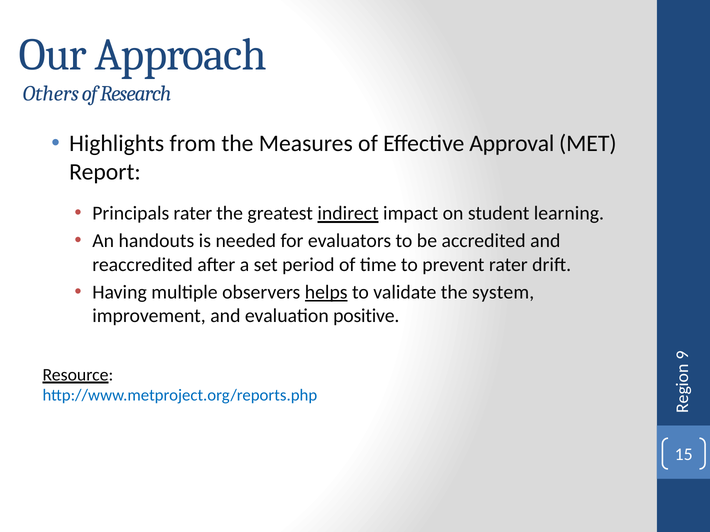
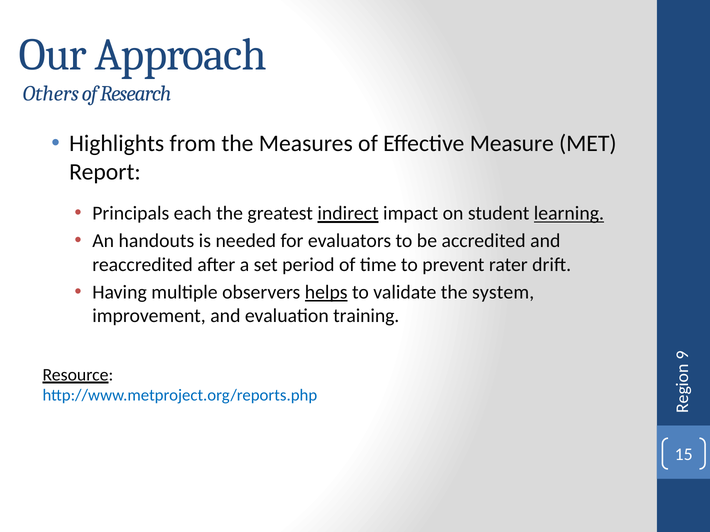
Approval: Approval -> Measure (512, 144)
Principals rater: rater -> each (193, 214)
learning underline: none -> present (569, 214)
positive: positive -> training (366, 316)
